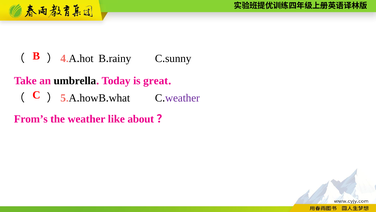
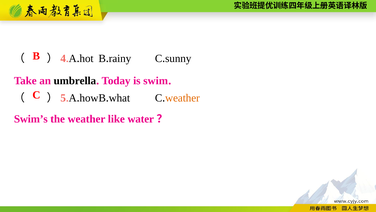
great: great -> swim (156, 81)
weather colour: purple -> orange (182, 98)
From’s: From’s -> Swim’s (31, 119)
about: about -> water (141, 119)
